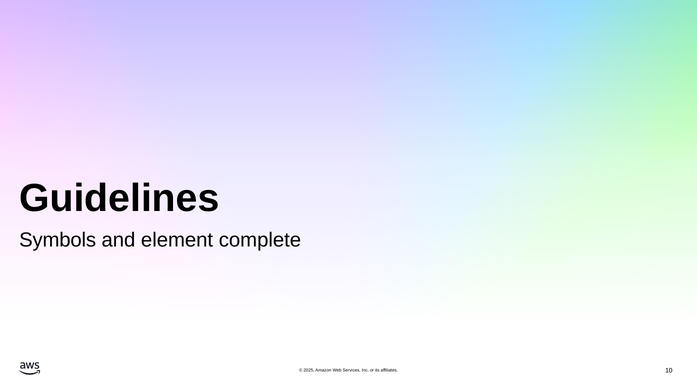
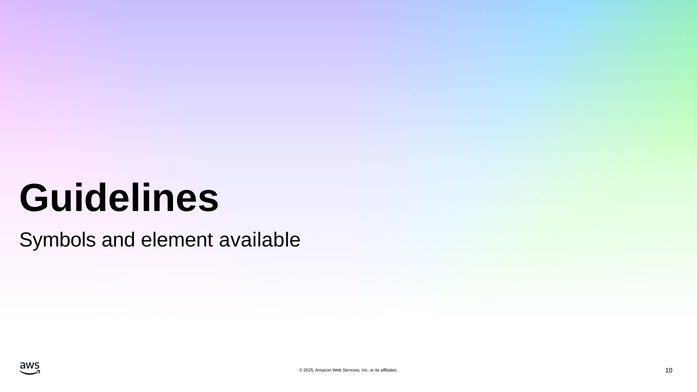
complete: complete -> available (260, 240)
